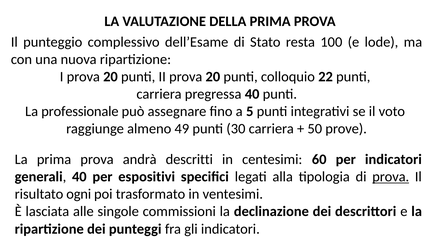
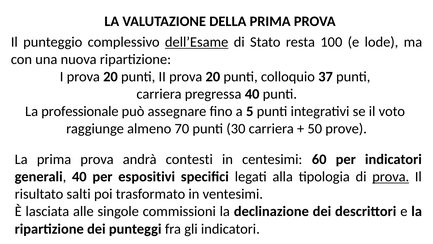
dell’Esame underline: none -> present (197, 42)
22: 22 -> 37 (326, 77)
49: 49 -> 70 (182, 129)
descritti: descritti -> contesti (189, 159)
ogni: ogni -> salti (79, 194)
